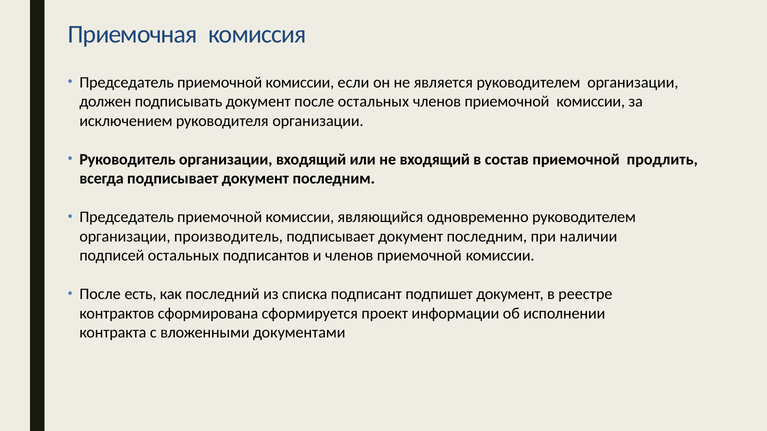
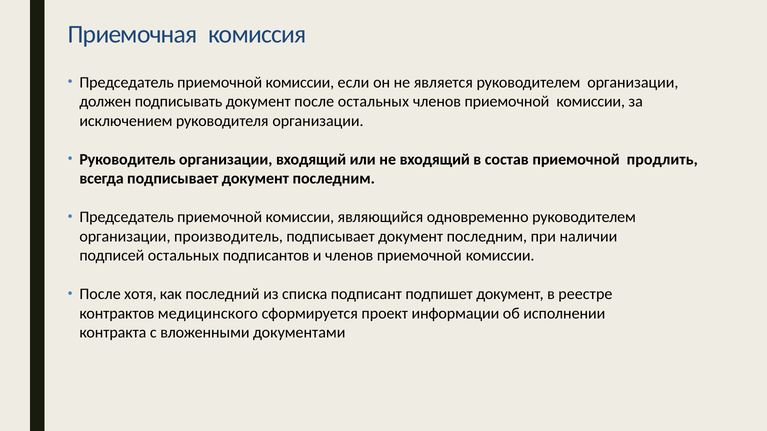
есть: есть -> хотя (140, 294)
сформирована: сформирована -> медицинского (208, 314)
